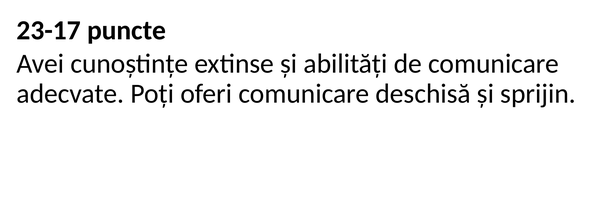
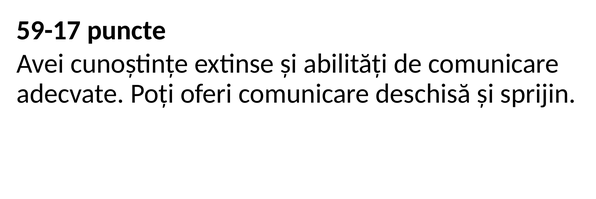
23-17: 23-17 -> 59-17 (49, 30)
